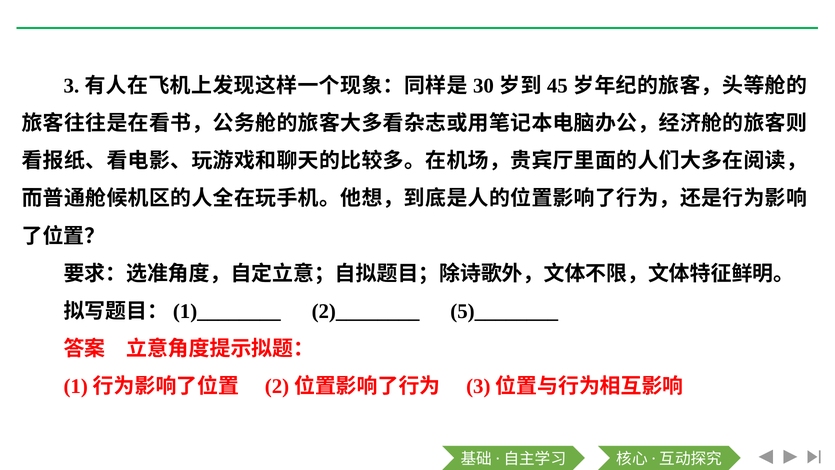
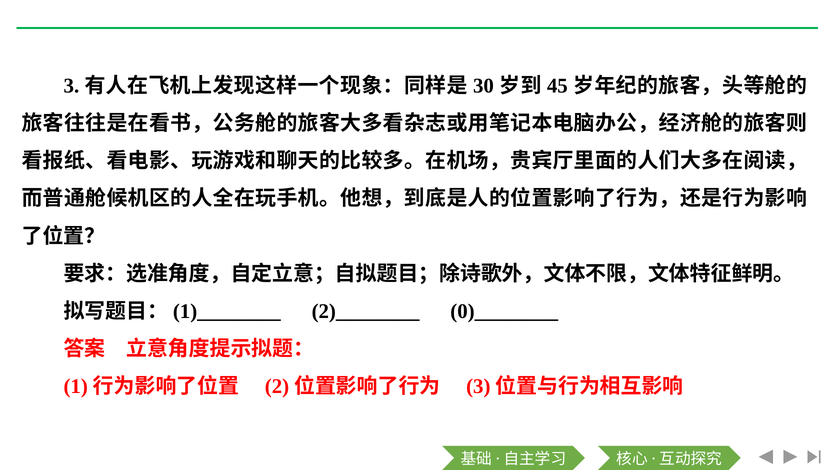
5)________: 5)________ -> 0)________ (504, 311)
